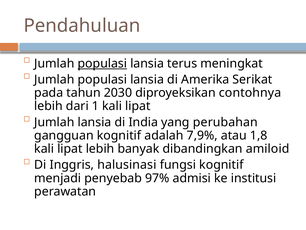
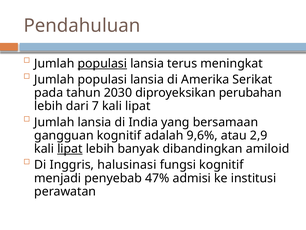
contohnya: contohnya -> perubahan (250, 93)
1: 1 -> 7 (95, 106)
perubahan: perubahan -> bersamaan (225, 122)
7,9%: 7,9% -> 9,6% (202, 135)
1,8: 1,8 -> 2,9 (259, 135)
lipat underline: none -> present (70, 149)
97%: 97% -> 47% (157, 178)
